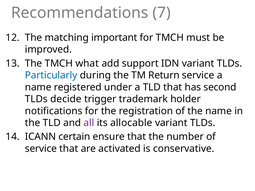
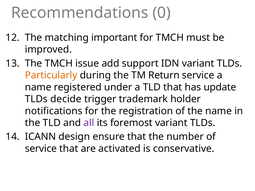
7: 7 -> 0 (162, 13)
what: what -> issue (87, 63)
Particularly colour: blue -> orange (51, 75)
second: second -> update (220, 87)
allocable: allocable -> foremost (131, 123)
certain: certain -> design (74, 137)
